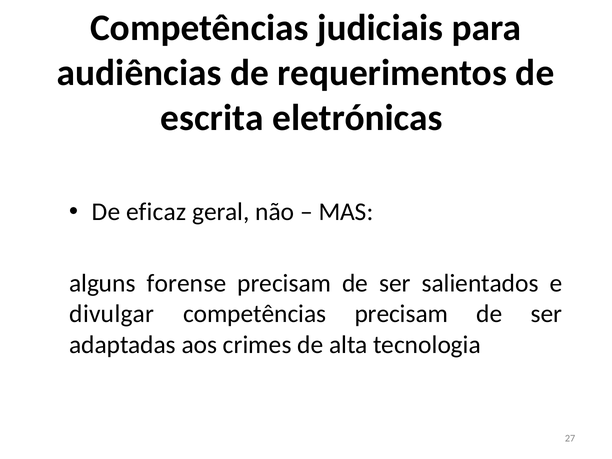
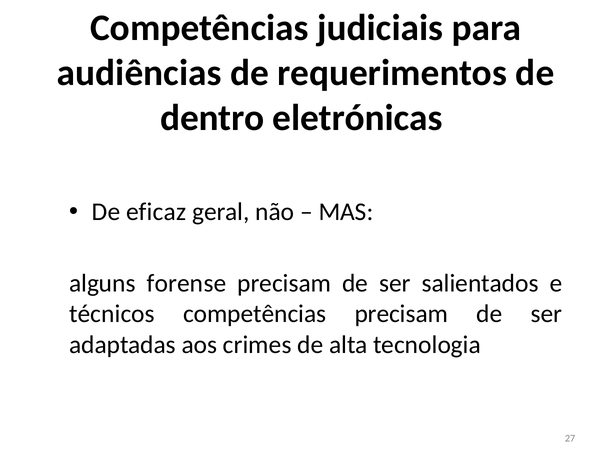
escrita: escrita -> dentro (212, 118)
divulgar: divulgar -> técnicos (112, 314)
